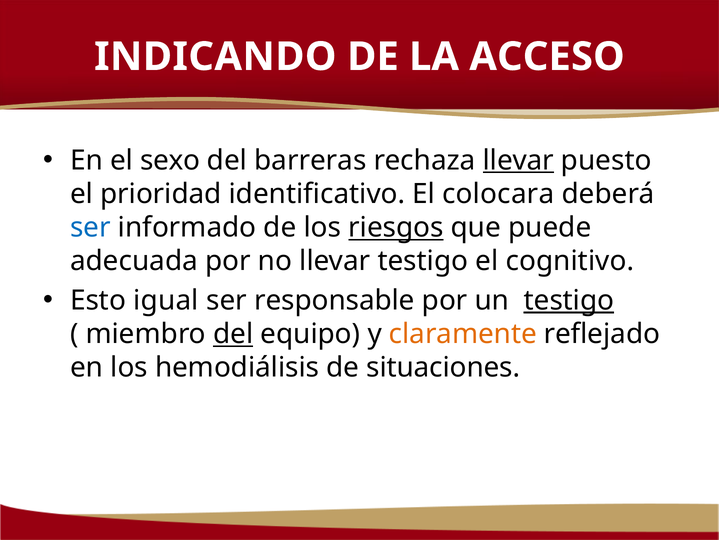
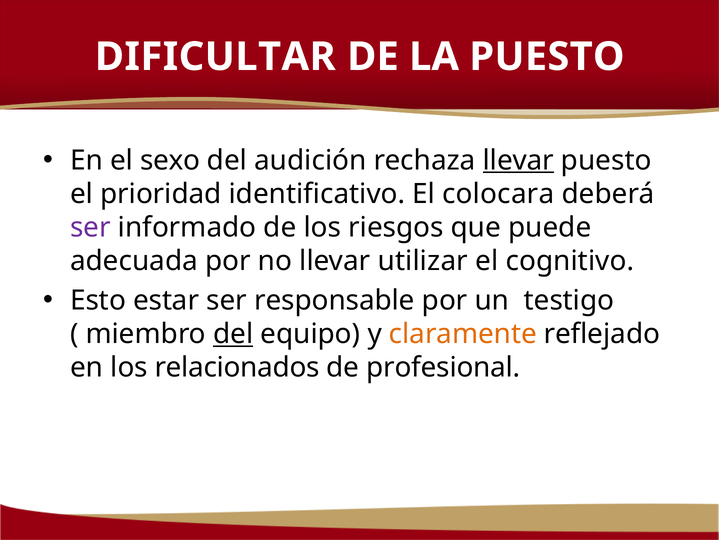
INDICANDO: INDICANDO -> DIFICULTAR (215, 57)
LA ACCESO: ACCESO -> PUESTO (547, 57)
barreras: barreras -> audición (310, 160)
ser colour: blue -> purple (90, 227)
riesgos underline: present -> none (396, 227)
llevar testigo: testigo -> utilizar (423, 261)
igual: igual -> estar (166, 300)
testigo underline: present -> none (569, 300)
hemodiálisis: hemodiálisis -> relacionados (237, 367)
situaciones: situaciones -> profesional (443, 367)
